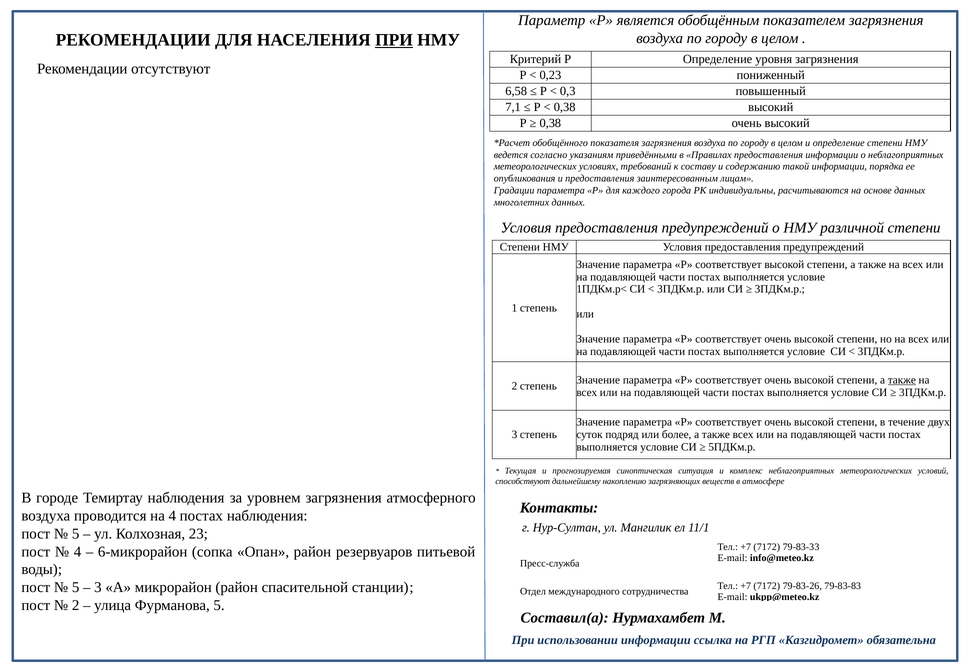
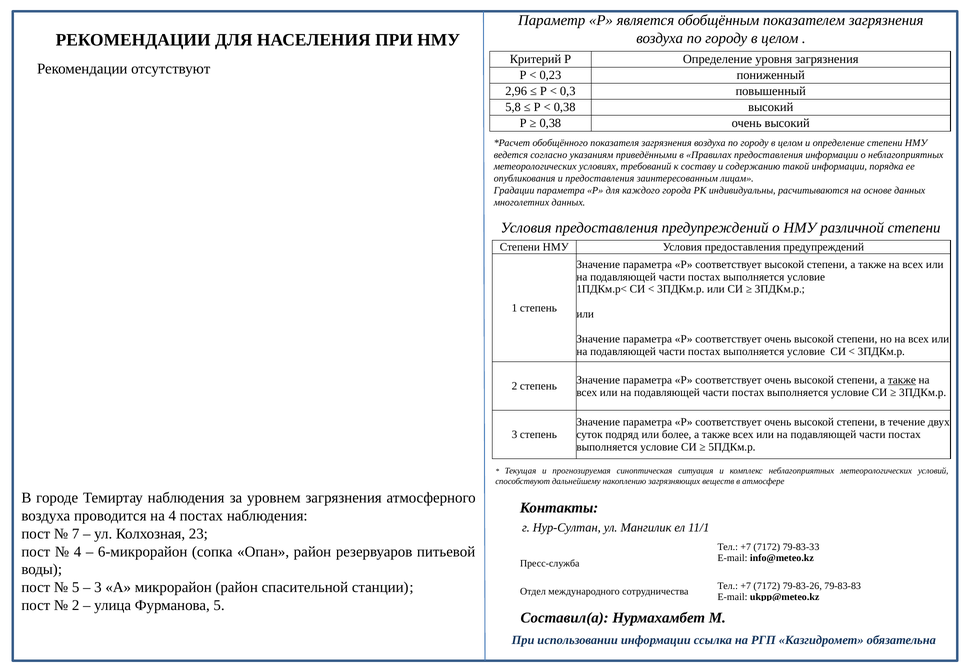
ПРИ underline: present -> none (394, 40)
6,58: 6,58 -> 2,96 (516, 91)
7,1: 7,1 -> 5,8 (513, 107)
5: 5 -> 7 (76, 533)
